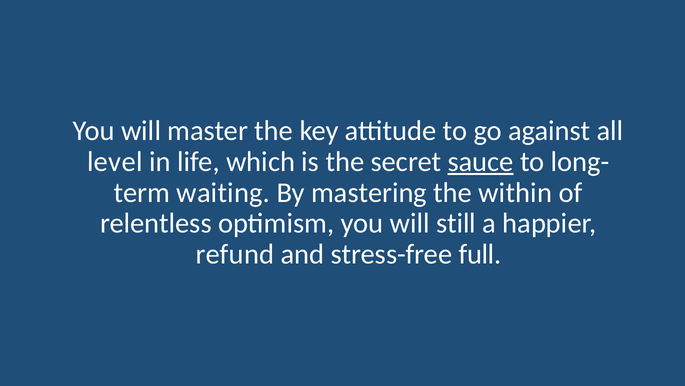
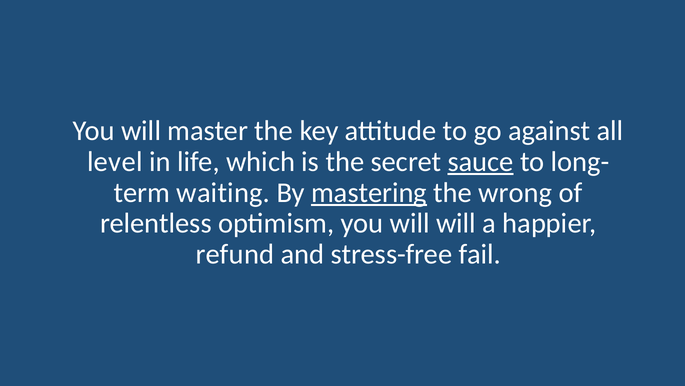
mastering underline: none -> present (369, 192)
within: within -> wrong (515, 192)
will still: still -> will (456, 223)
full: full -> fail (480, 254)
